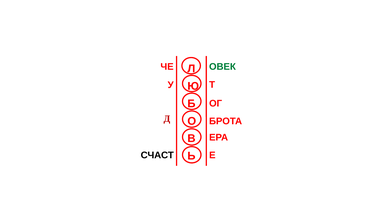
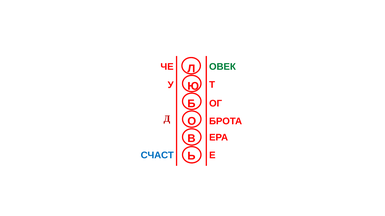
СЧАСТ colour: black -> blue (157, 156)
